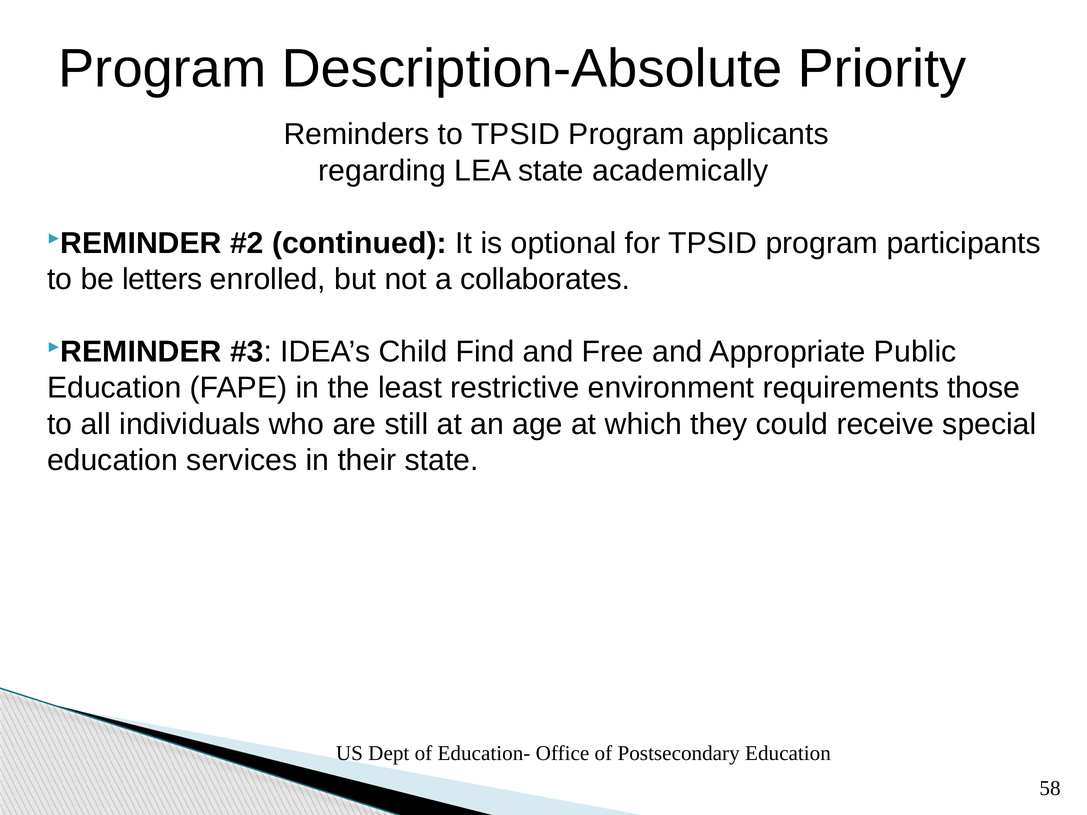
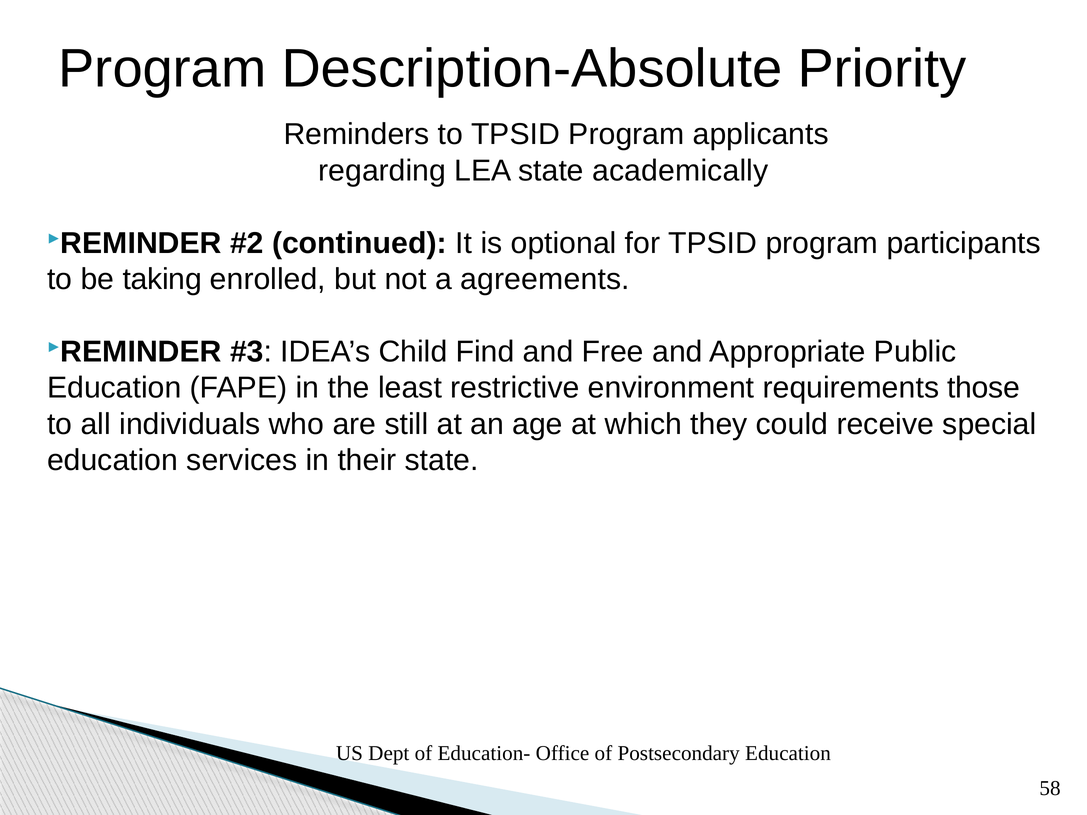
letters: letters -> taking (162, 279)
collaborates: collaborates -> agreements (545, 279)
